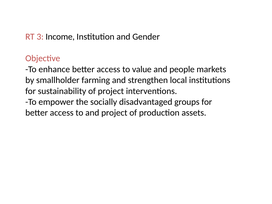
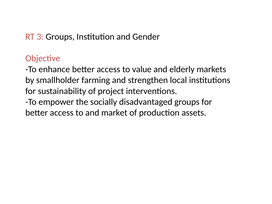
3 Income: Income -> Groups (60, 37)
people: people -> elderly (182, 69)
and project: project -> market (114, 113)
